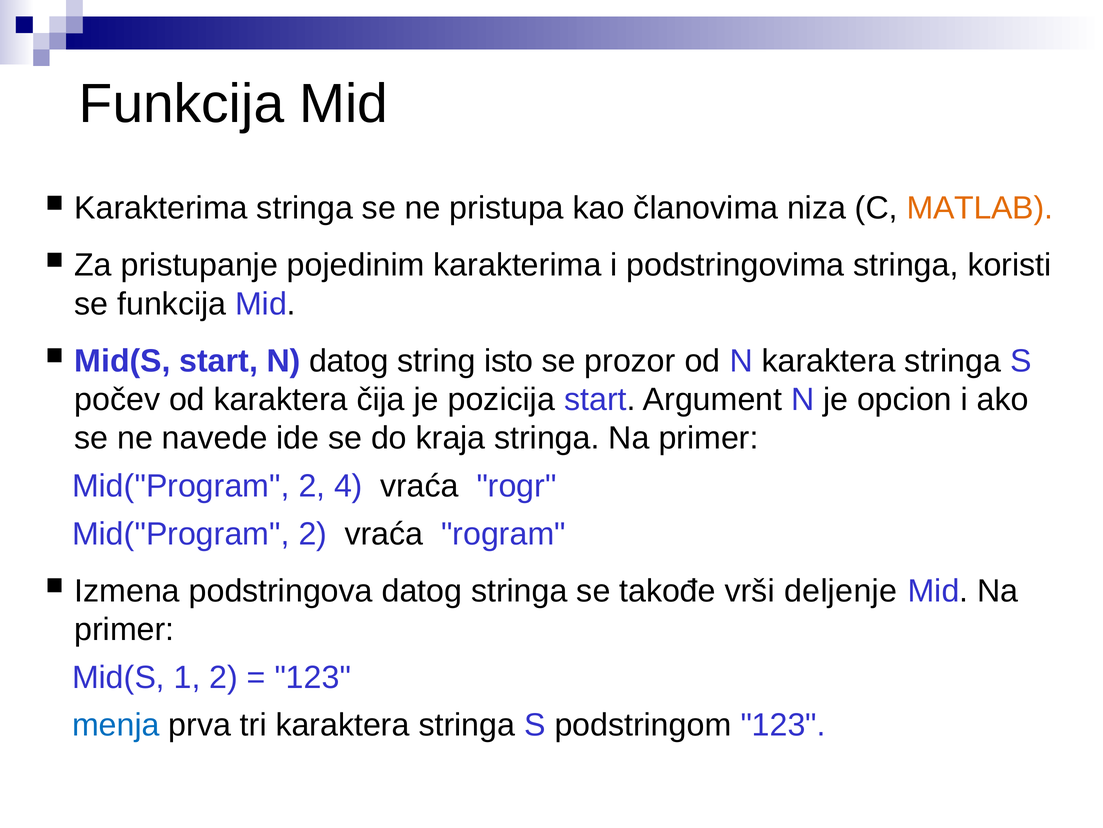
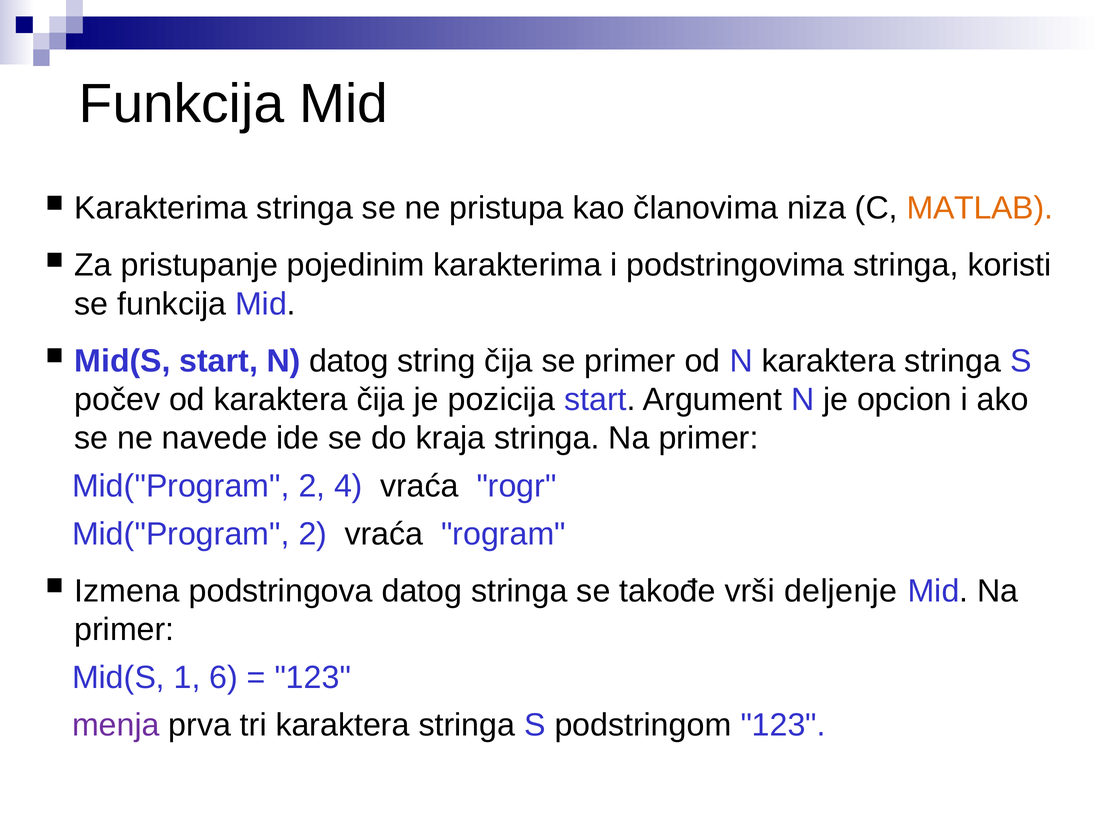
string isto: isto -> čija (509, 361)
se prozor: prozor -> primer (630, 361)
1 2: 2 -> 6 (224, 677)
menja colour: blue -> purple (116, 725)
